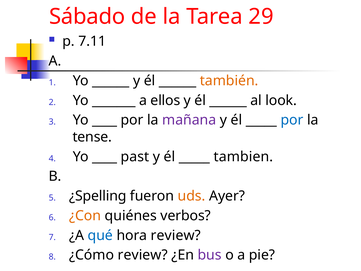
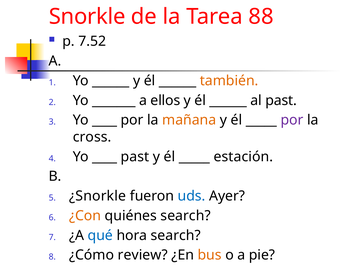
Sábado: Sábado -> Snorkle (87, 17)
29: 29 -> 88 (261, 17)
7.11: 7.11 -> 7.52 (92, 41)
al look: look -> past (281, 100)
mañana colour: purple -> orange (189, 120)
por colour: blue -> purple (292, 120)
tense: tense -> cross (92, 137)
tambien: tambien -> estación (243, 157)
¿Spelling: ¿Spelling -> ¿Snorkle (98, 196)
uds colour: orange -> blue (192, 196)
quiénes verbos: verbos -> search (186, 216)
hora review: review -> search (176, 235)
bus colour: purple -> orange (210, 255)
